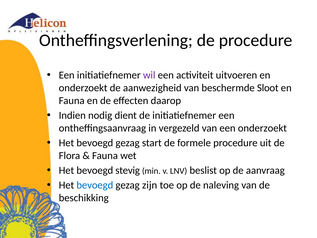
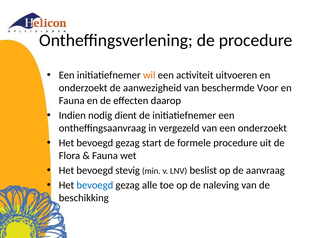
wil colour: purple -> orange (149, 75)
Sloot: Sloot -> Voor (268, 88)
zijn: zijn -> alle (150, 185)
